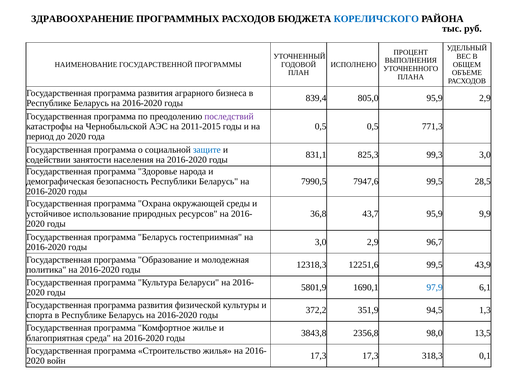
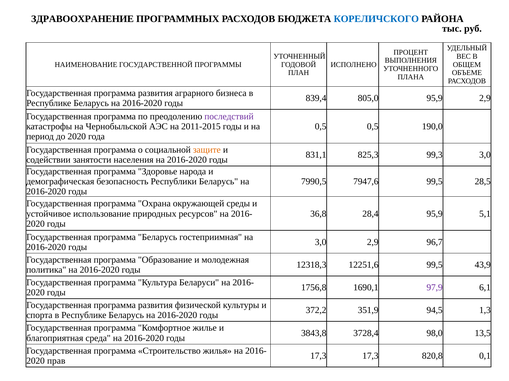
771,3: 771,3 -> 190,0 (432, 127)
защите colour: blue -> orange (207, 150)
43,7: 43,7 -> 28,4 (370, 214)
9,9: 9,9 -> 5,1 (485, 214)
5801,9: 5801,9 -> 1756,8 (314, 288)
97,9 colour: blue -> purple (435, 288)
2356,8: 2356,8 -> 3728,4 (366, 334)
318,3: 318,3 -> 820,8 (432, 356)
войн: войн -> прав (56, 361)
